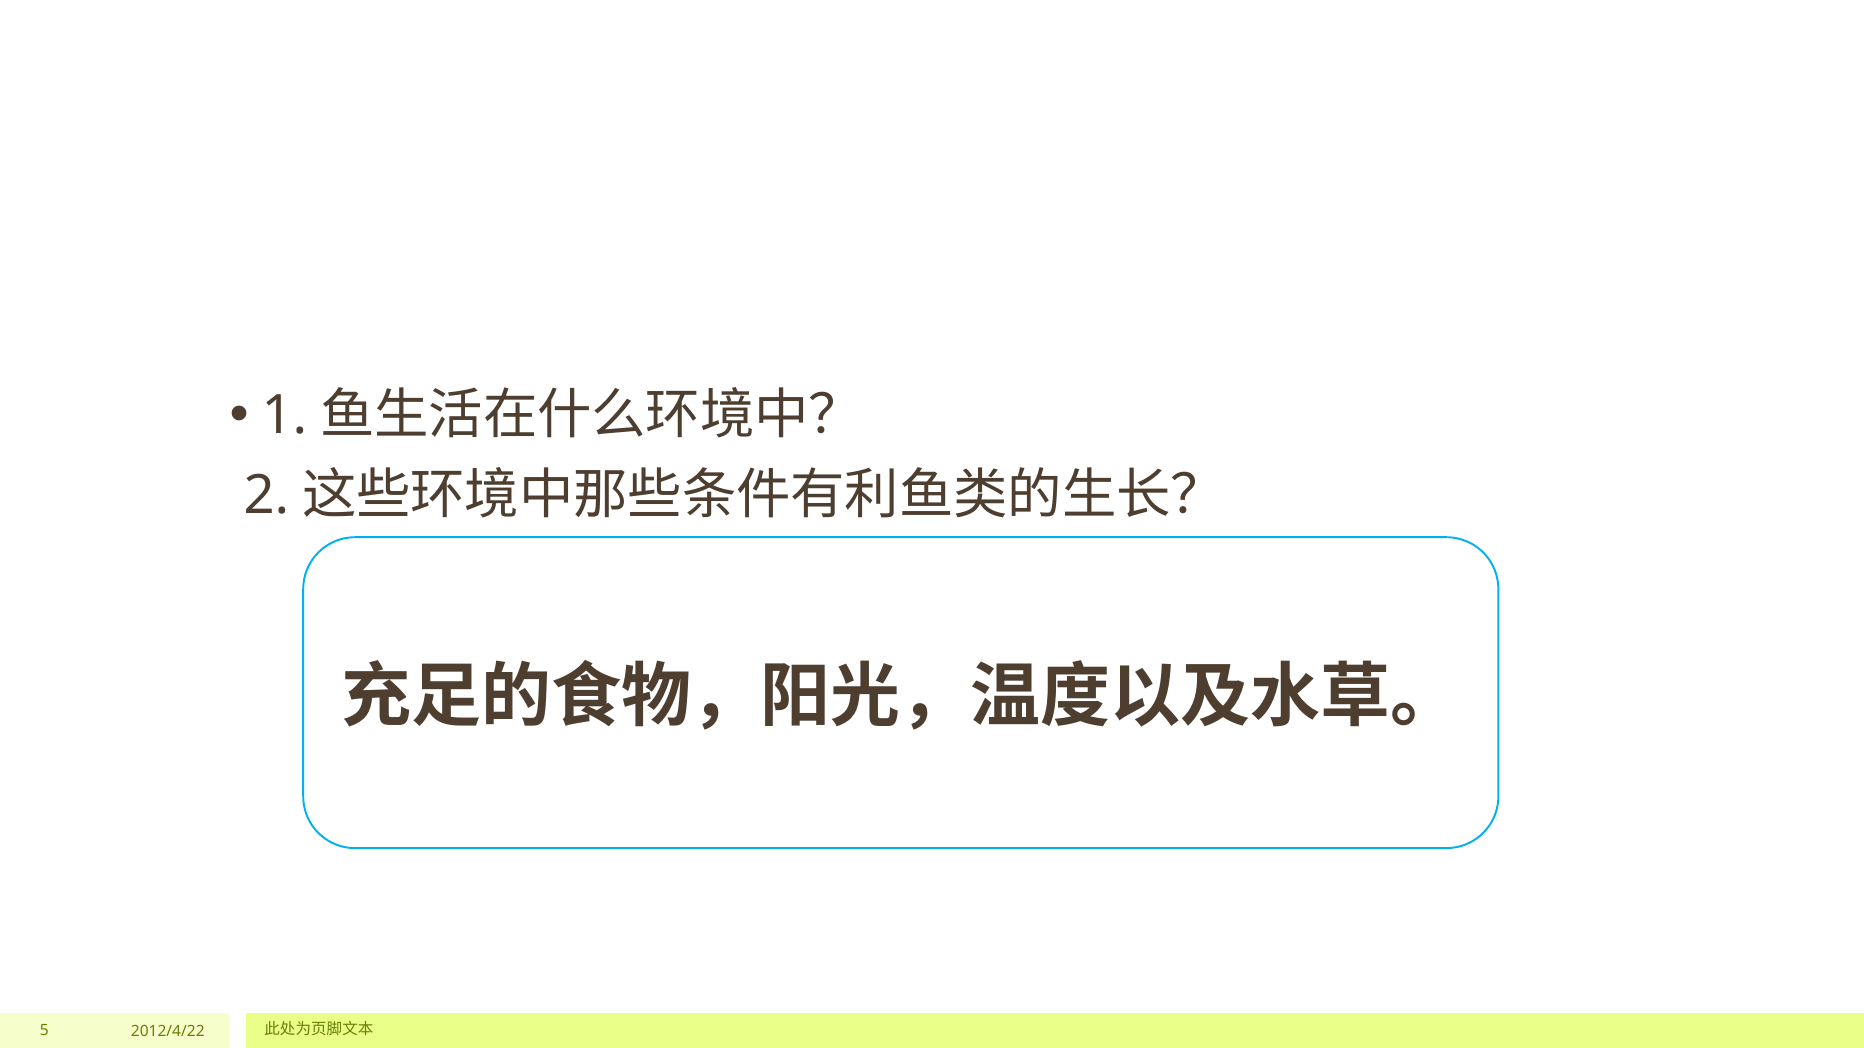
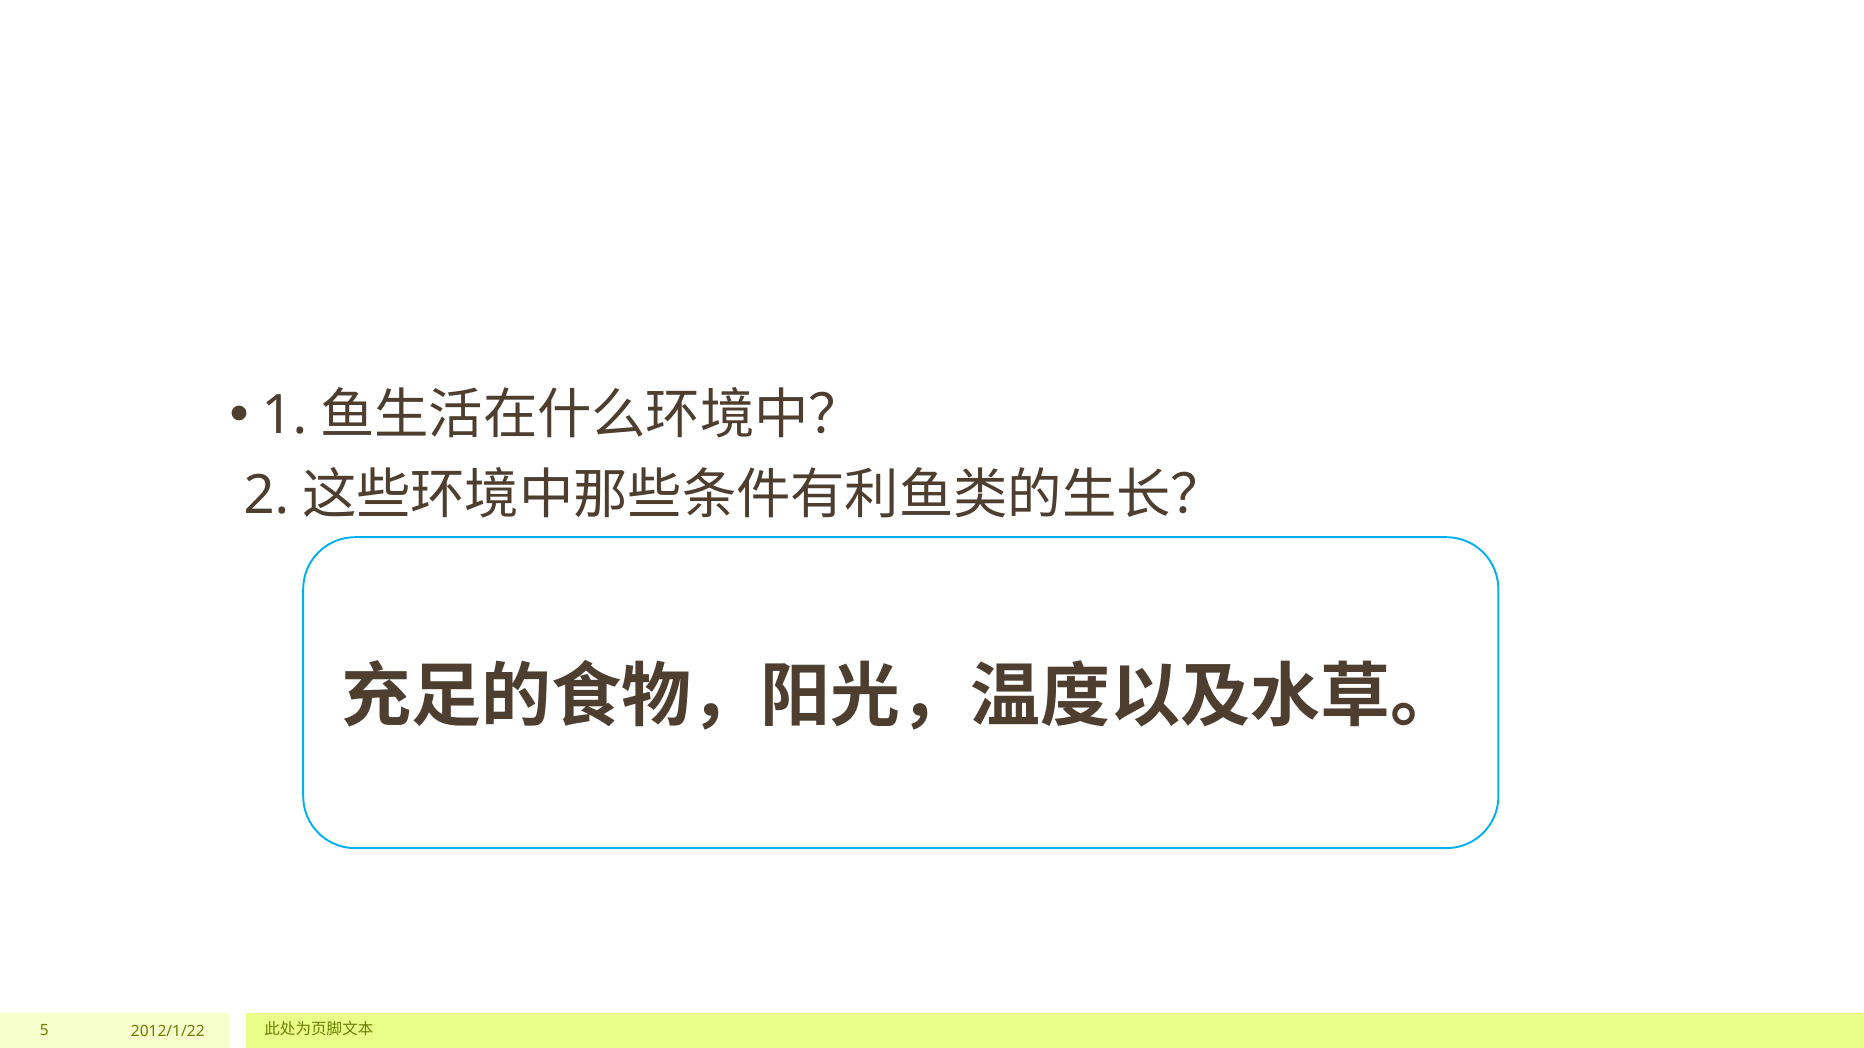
2012/4/22: 2012/4/22 -> 2012/1/22 (168, 1032)
